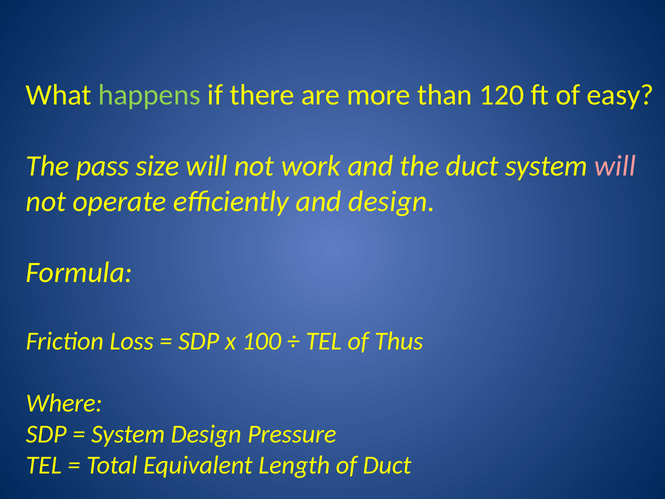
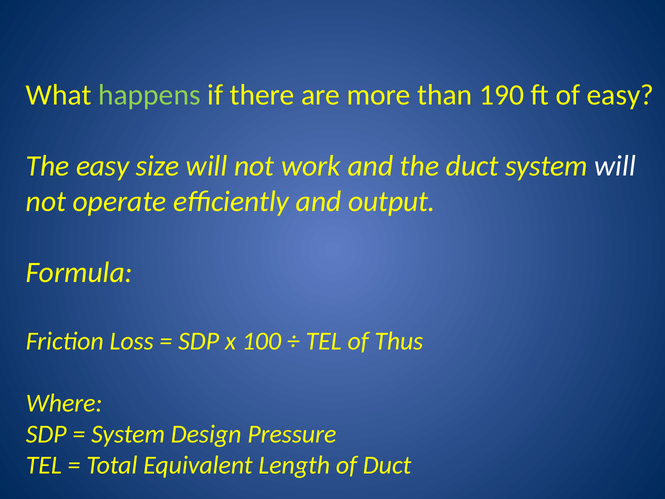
120: 120 -> 190 (501, 95)
The pass: pass -> easy (103, 166)
will colour: pink -> white (615, 166)
and design: design -> output (392, 202)
